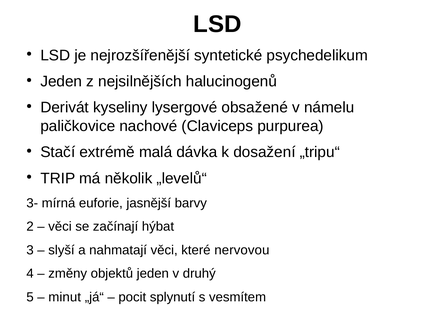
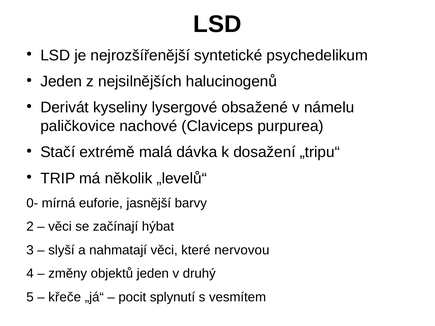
3-: 3- -> 0- (32, 203)
minut: minut -> křeče (65, 297)
